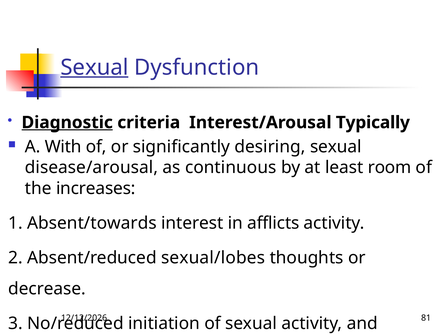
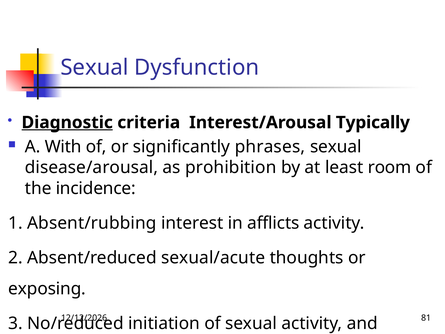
Sexual underline: present -> none (94, 68)
desiring: desiring -> phrases (270, 147)
continuous: continuous -> prohibition (231, 167)
increases: increases -> incidence (96, 188)
Absent/towards: Absent/towards -> Absent/rubbing (92, 223)
sexual/lobes: sexual/lobes -> sexual/acute (213, 257)
decrease: decrease -> exposing (47, 289)
